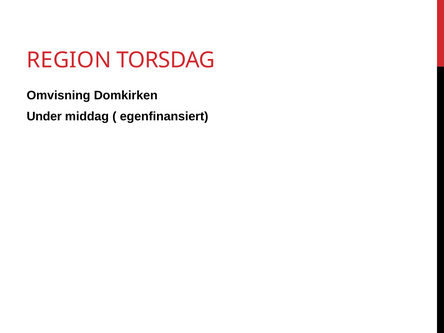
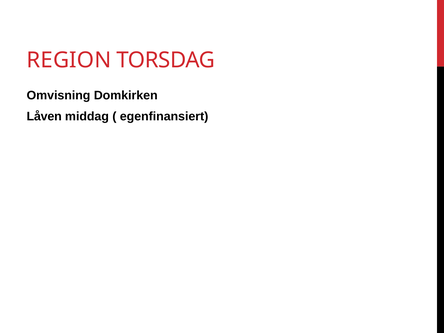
Under: Under -> Låven (44, 117)
